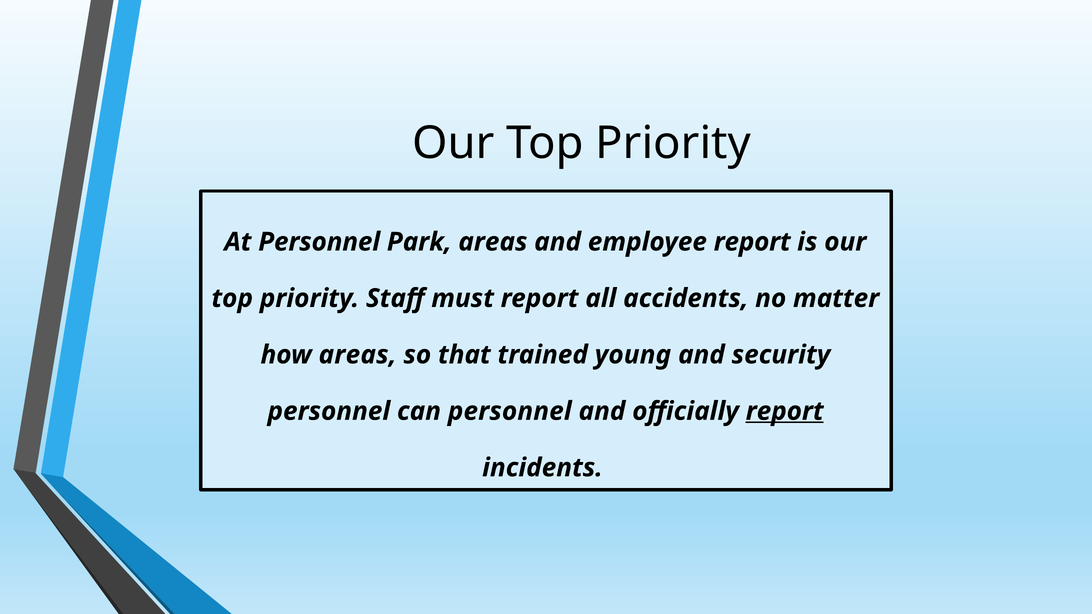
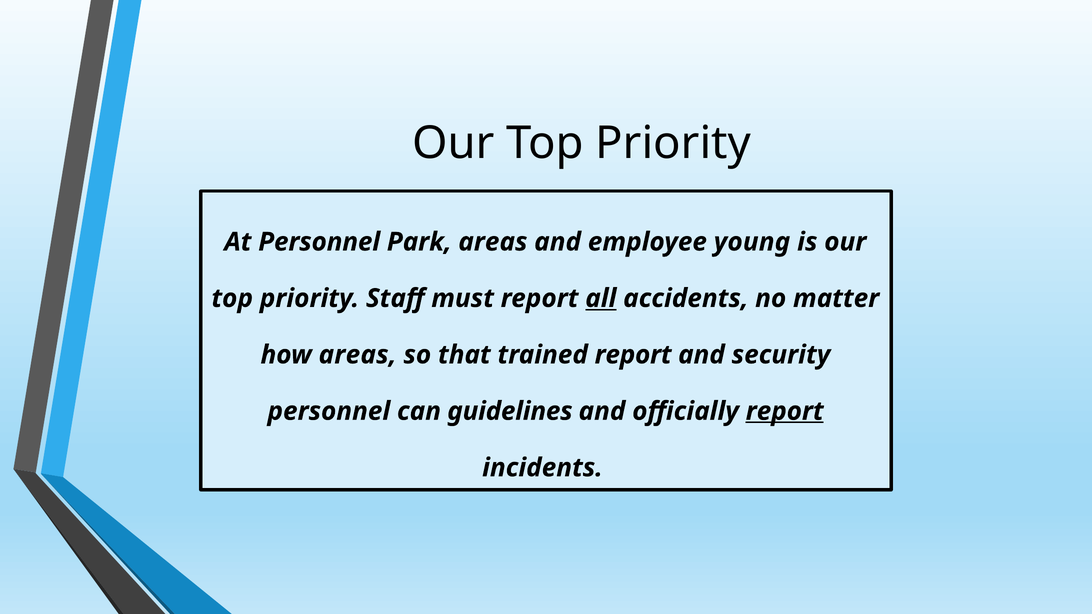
employee report: report -> young (752, 242)
all underline: none -> present (601, 298)
trained young: young -> report (633, 355)
can personnel: personnel -> guidelines (510, 411)
